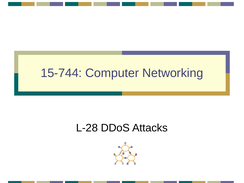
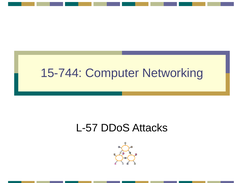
L-28: L-28 -> L-57 (87, 128)
